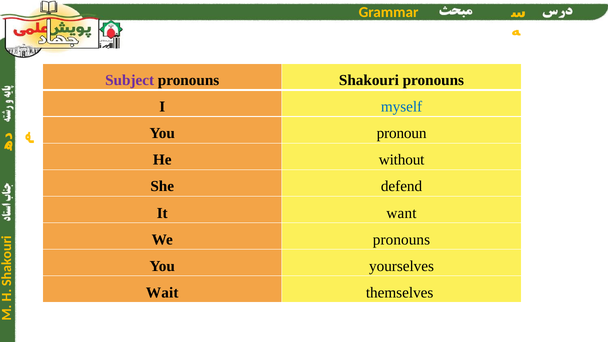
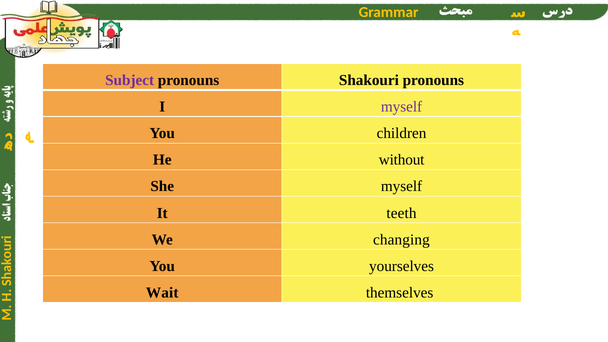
myself colour: blue -> purple (402, 107)
pronoun: pronoun -> children (402, 133)
She defend: defend -> myself (402, 186)
want: want -> teeth (401, 213)
We pronouns: pronouns -> changing (401, 239)
